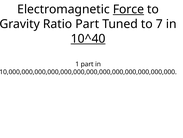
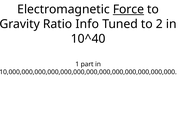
Ratio Part: Part -> Info (87, 24)
7: 7 -> 2 (159, 24)
10^40 underline: present -> none (88, 38)
